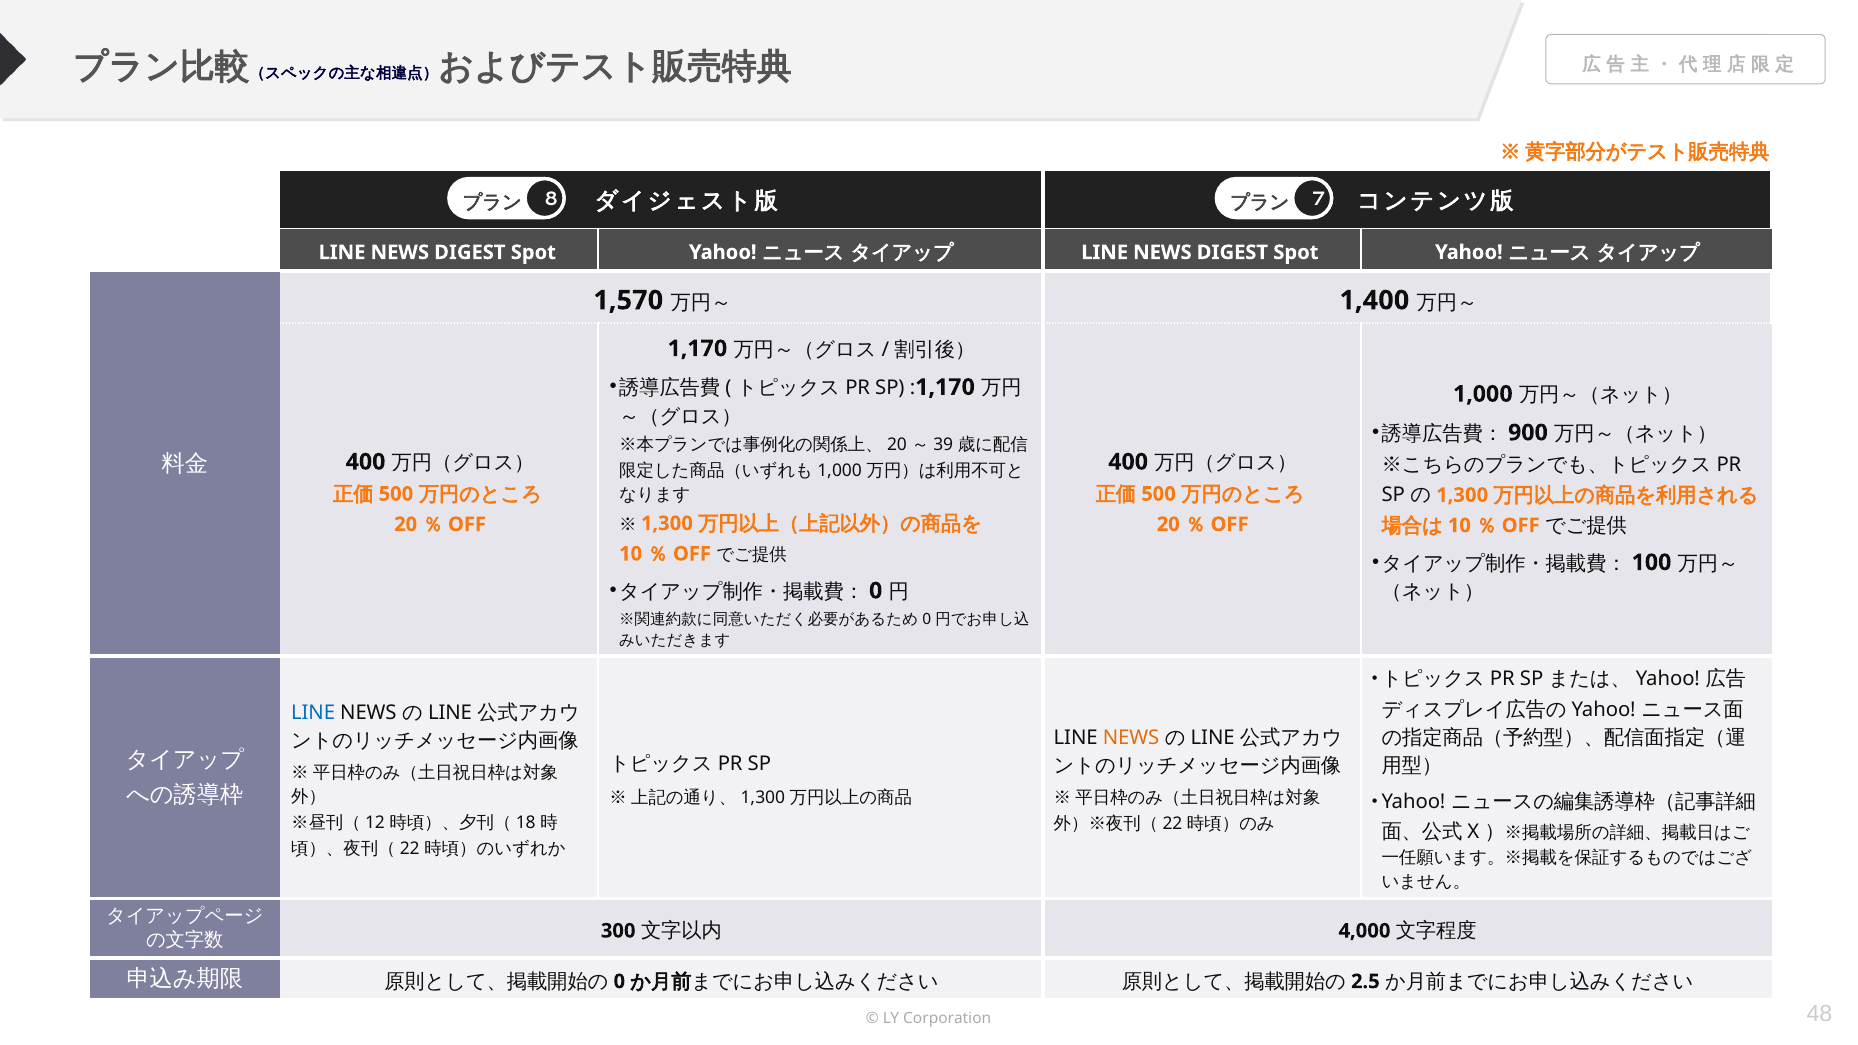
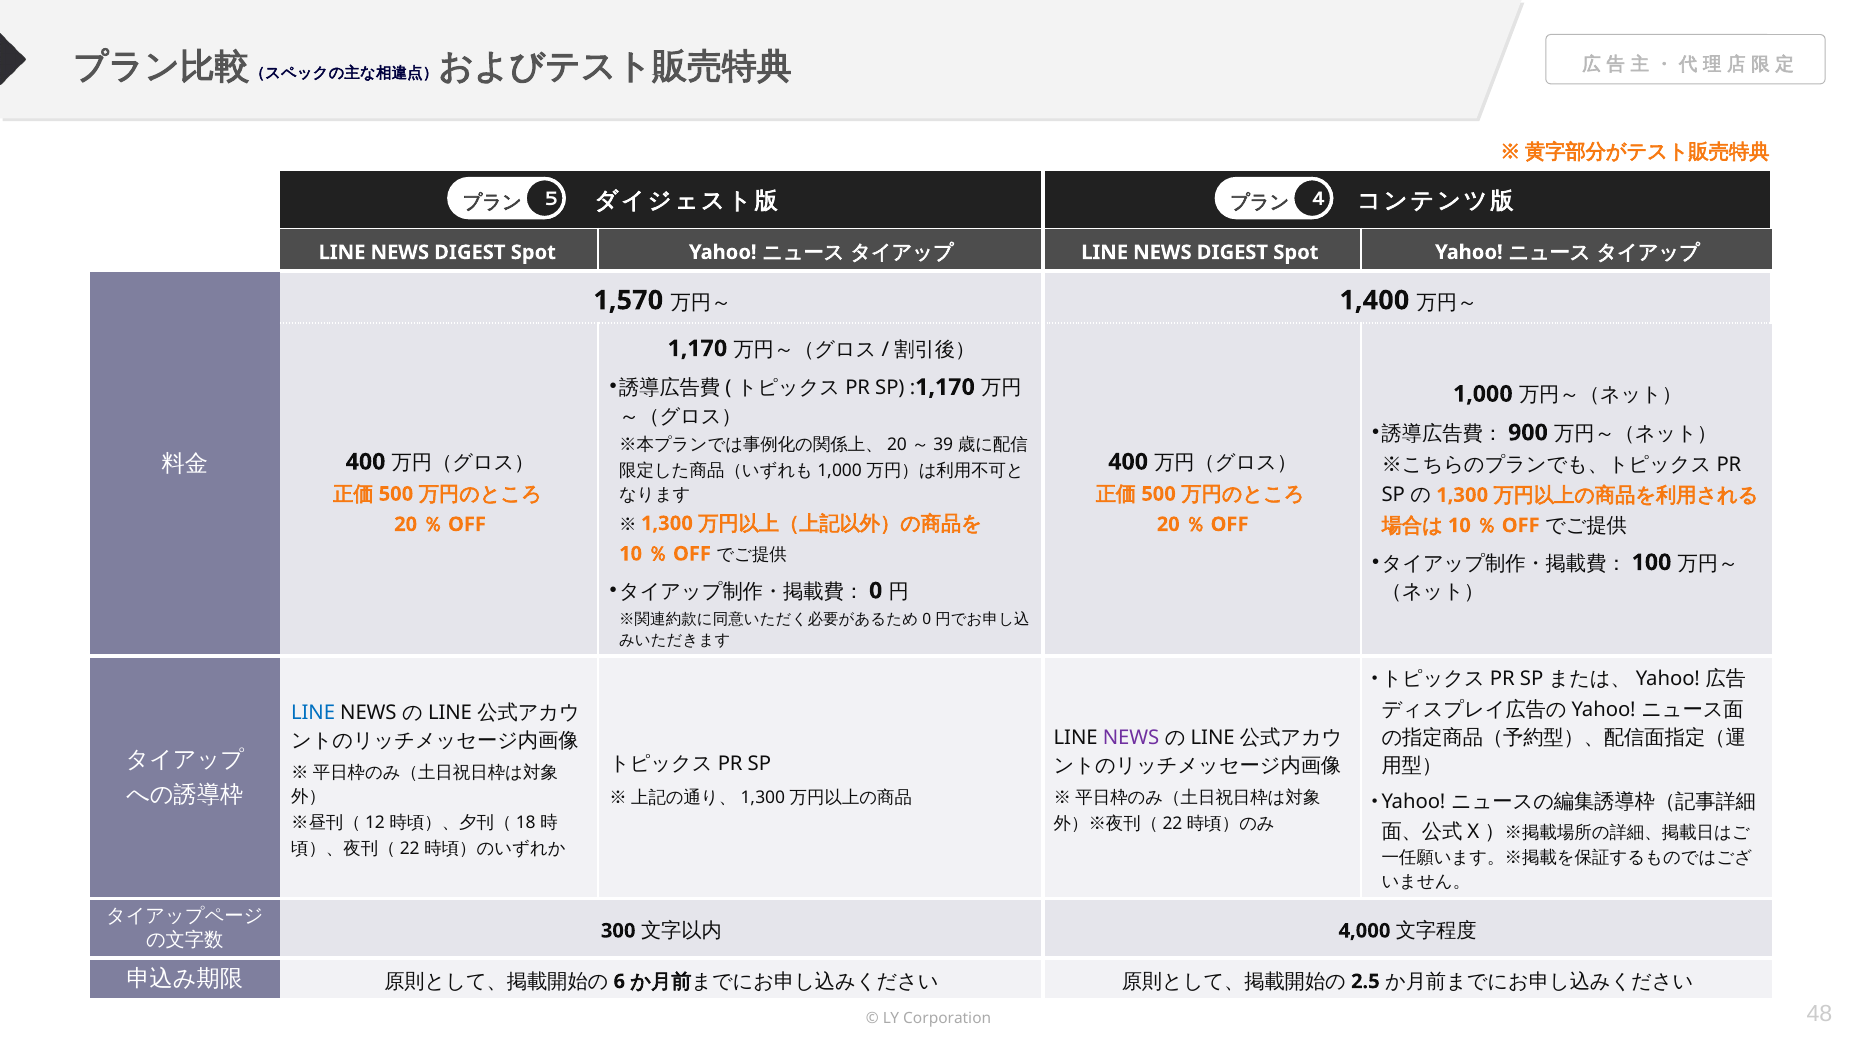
8: 8 -> 5 (551, 199)
7: 7 -> 4 (1319, 199)
NEWS colour: orange -> purple (1131, 738)
0: 0 -> 6 (619, 982)
